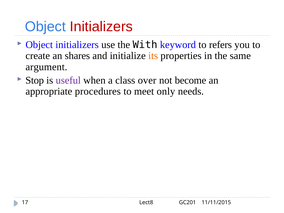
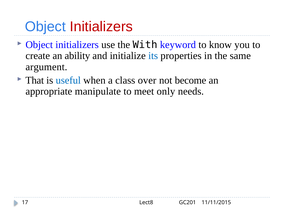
refers: refers -> know (220, 45)
shares: shares -> ability (77, 56)
its colour: orange -> blue (153, 56)
Stop: Stop -> That (35, 80)
useful colour: purple -> blue (68, 80)
procedures: procedures -> manipulate (98, 91)
